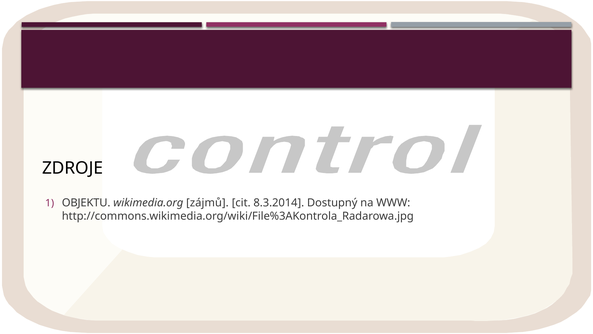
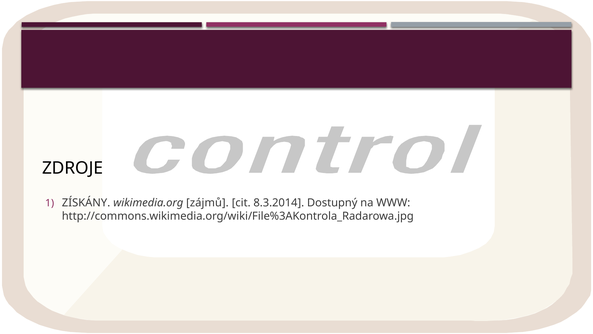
OBJEKTU: OBJEKTU -> ZÍSKÁNY (86, 203)
